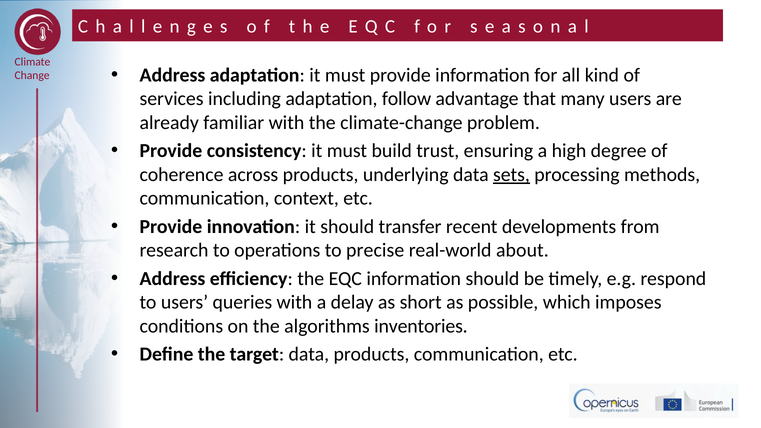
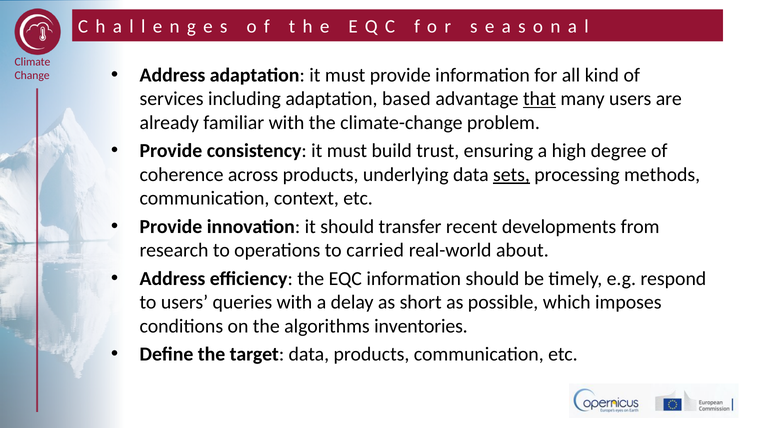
follow: follow -> based (406, 99)
that underline: none -> present (539, 99)
precise: precise -> carried (375, 250)
